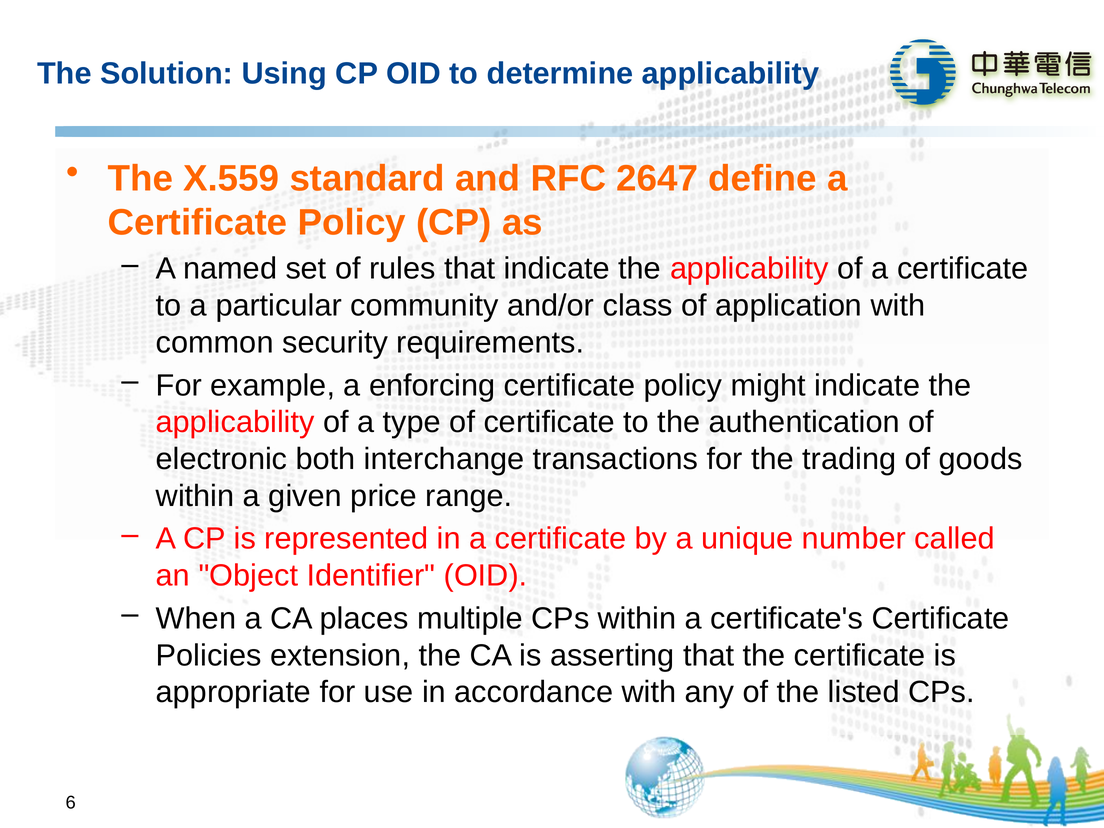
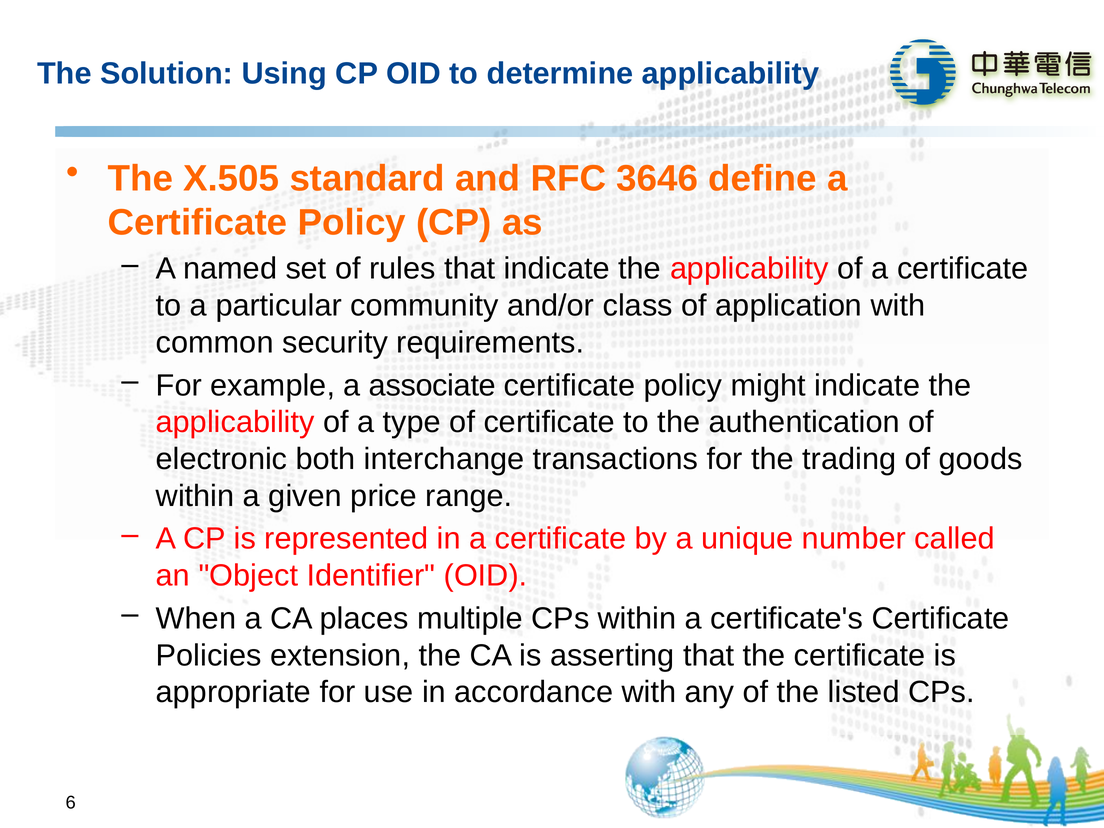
X.559: X.559 -> X.505 (231, 179)
2647: 2647 -> 3646 (657, 179)
enforcing: enforcing -> associate (432, 385)
